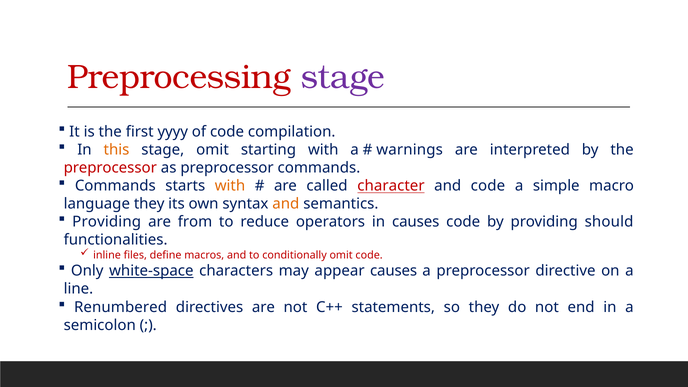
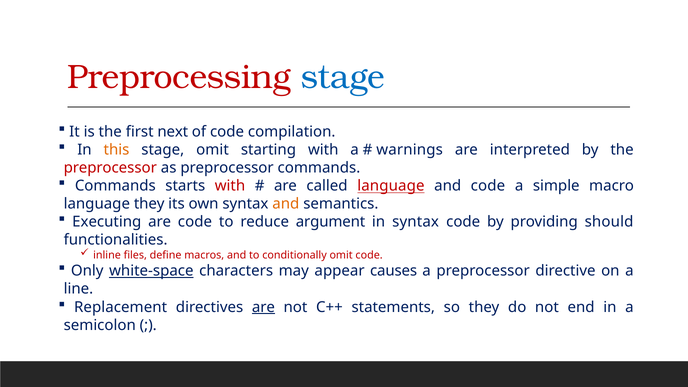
stage colour: purple -> blue (343, 77)
yyyy: yyyy -> next (173, 132)
with colour: orange -> red (230, 186)
called character: character -> language (391, 186)
Providing: Providing -> Executing (107, 222)
are from: from -> code (195, 222)
operators: operators -> argument (331, 222)
in causes: causes -> syntax (416, 222)
Renumbered: Renumbered -> Replacement (121, 307)
are underline: none -> present (263, 307)
